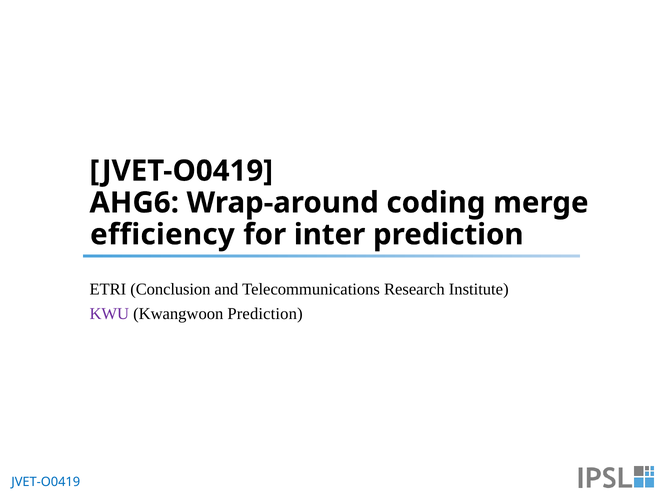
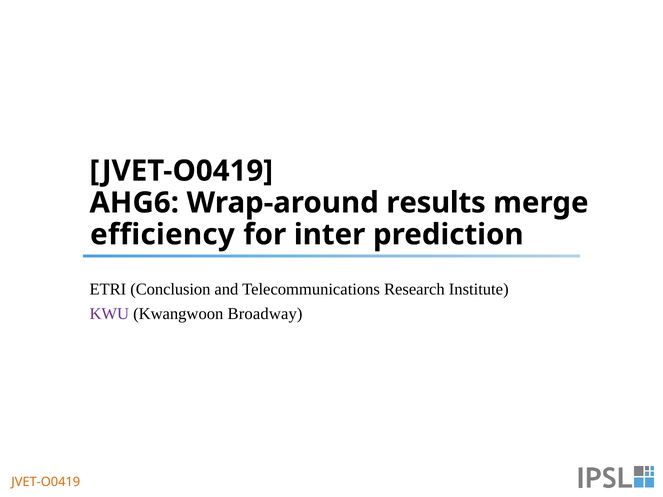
coding: coding -> results (436, 203)
Kwangwoon Prediction: Prediction -> Broadway (265, 314)
JVET-O0419 colour: blue -> orange (46, 482)
